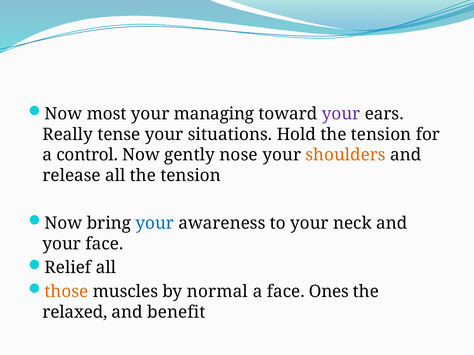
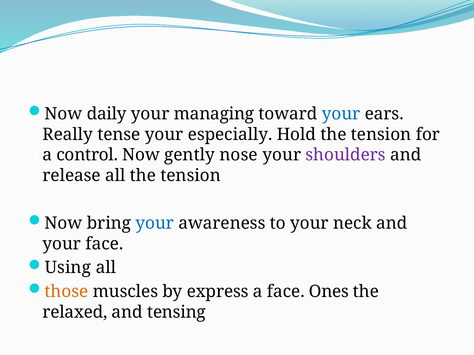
most: most -> daily (107, 114)
your colour: purple -> blue (341, 114)
situations: situations -> especially (230, 135)
shoulders colour: orange -> purple (346, 155)
Relief: Relief -> Using (68, 268)
normal: normal -> express (218, 292)
benefit: benefit -> tensing (176, 313)
